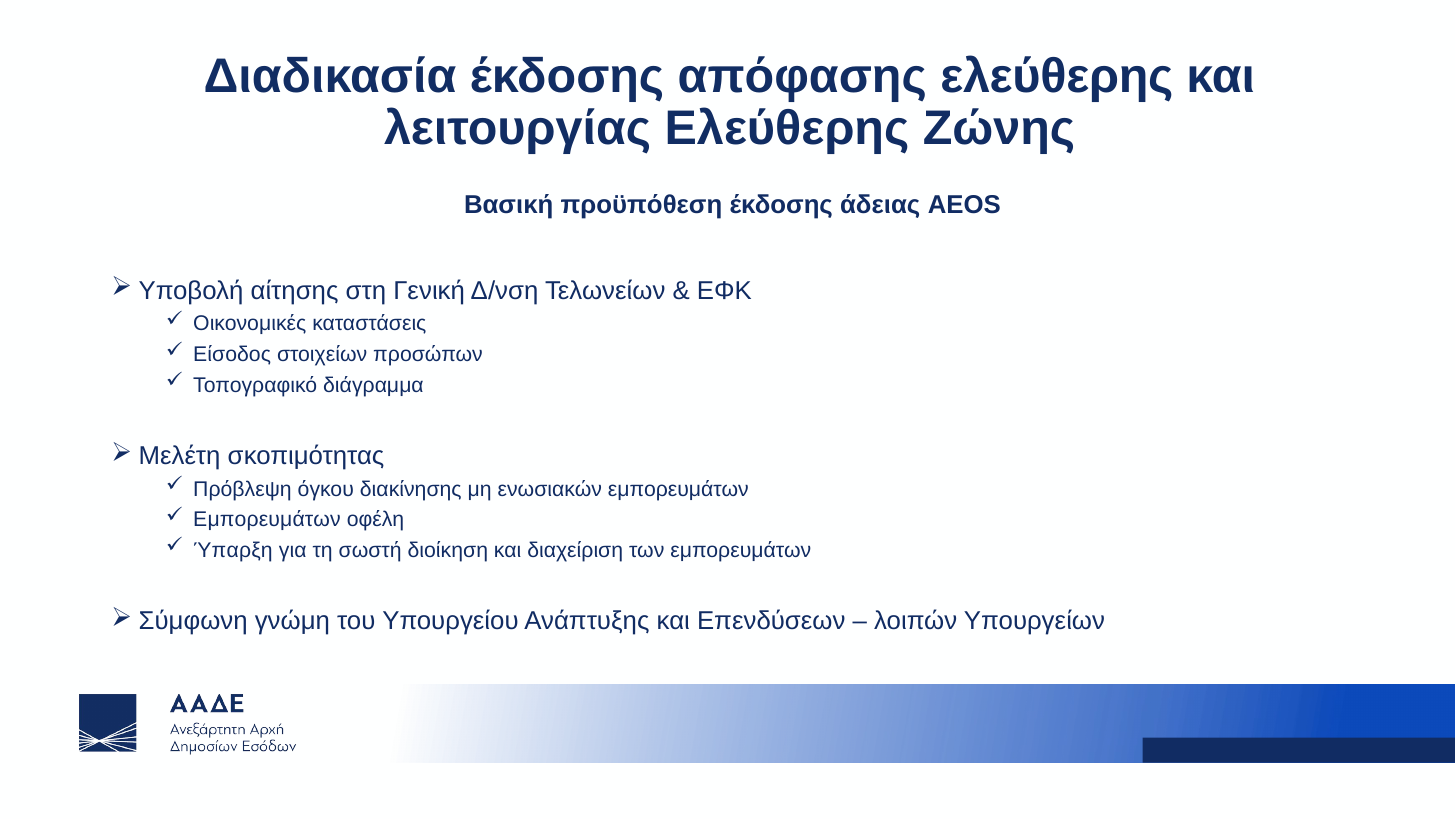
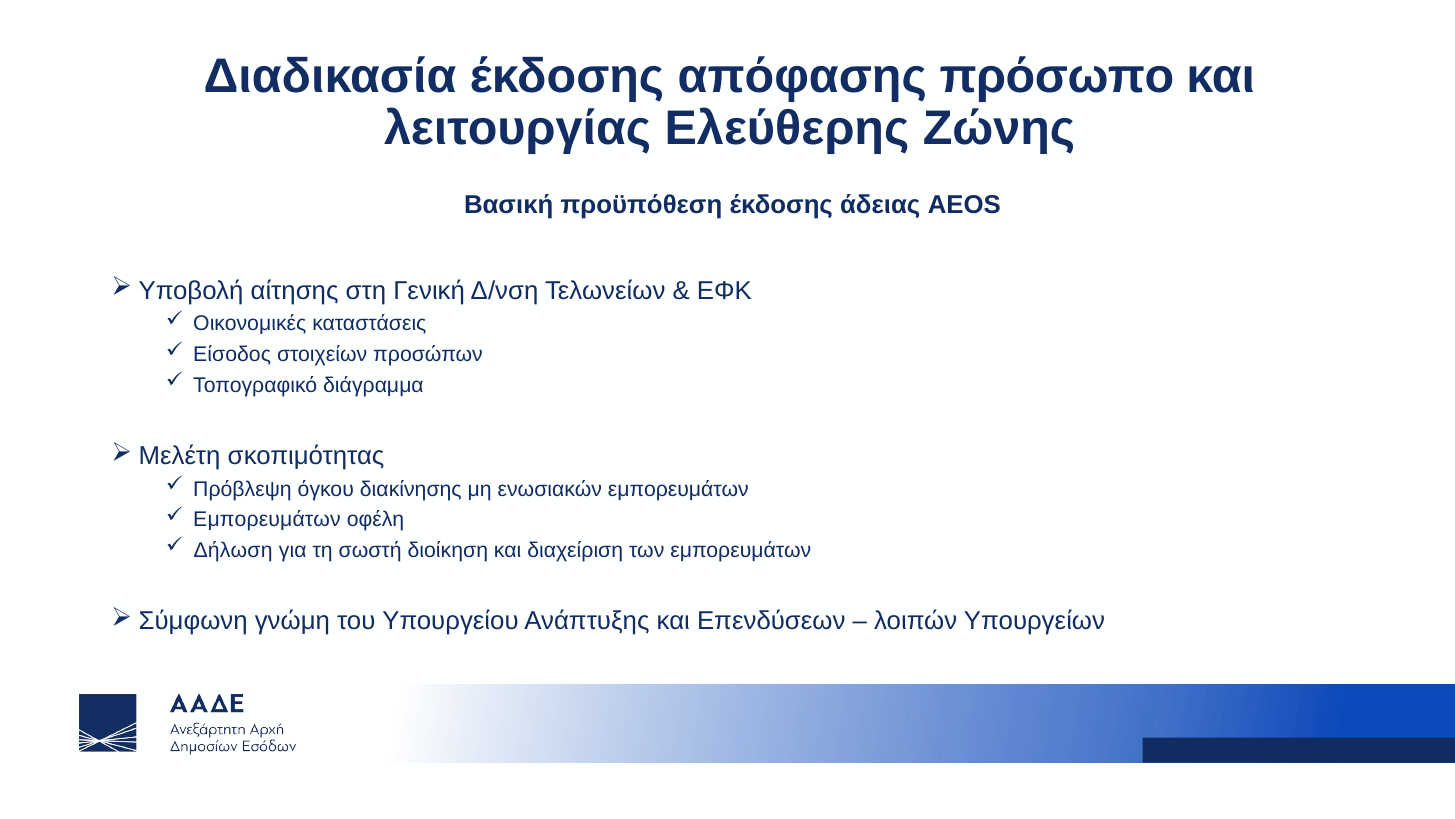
απόφασης ελεύθερης: ελεύθερης -> πρόσωπο (1057, 76)
Ύπαρξη: Ύπαρξη -> Δήλωση (233, 550)
